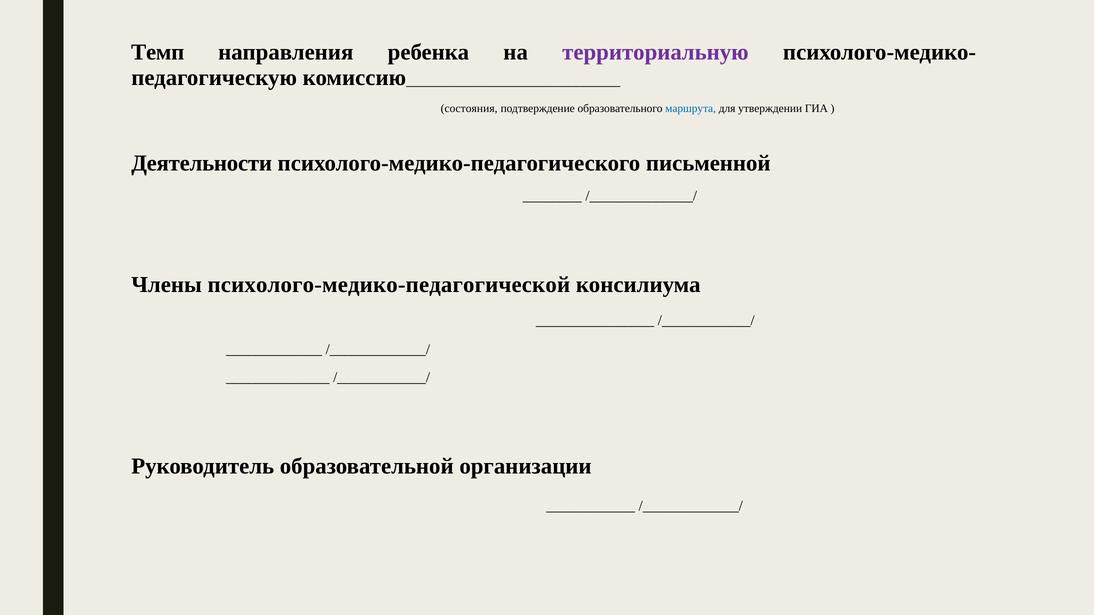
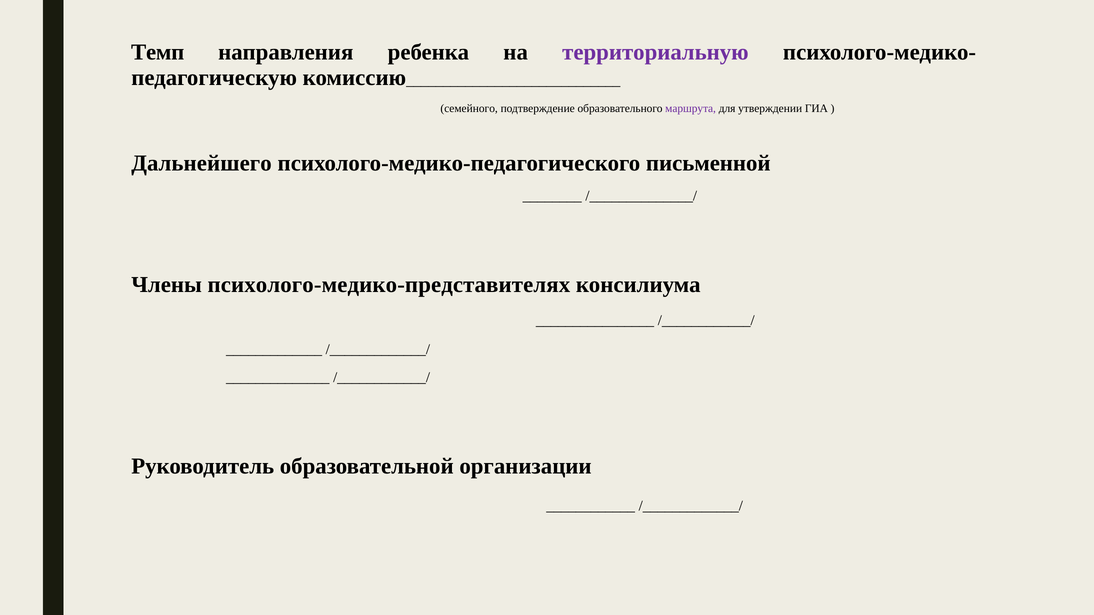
состояния: состояния -> семейного (469, 108)
маршрута colour: blue -> purple (691, 108)
Деятельности: Деятельности -> Дальнейшего (201, 163)
психолого-медико-педагогической: психолого-медико-педагогической -> психолого-медико-представителях (389, 285)
